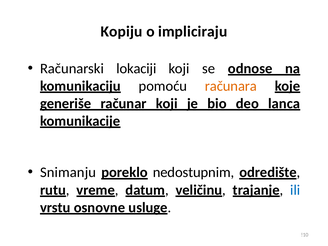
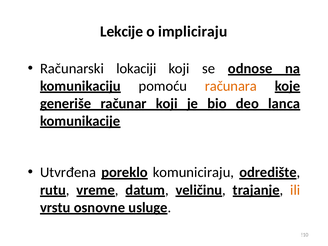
Kopiju: Kopiju -> Lekcije (122, 31)
Snimanju: Snimanju -> Utvrđena (68, 172)
nedostupnim: nedostupnim -> komuniciraju (193, 172)
ili colour: blue -> orange (295, 190)
